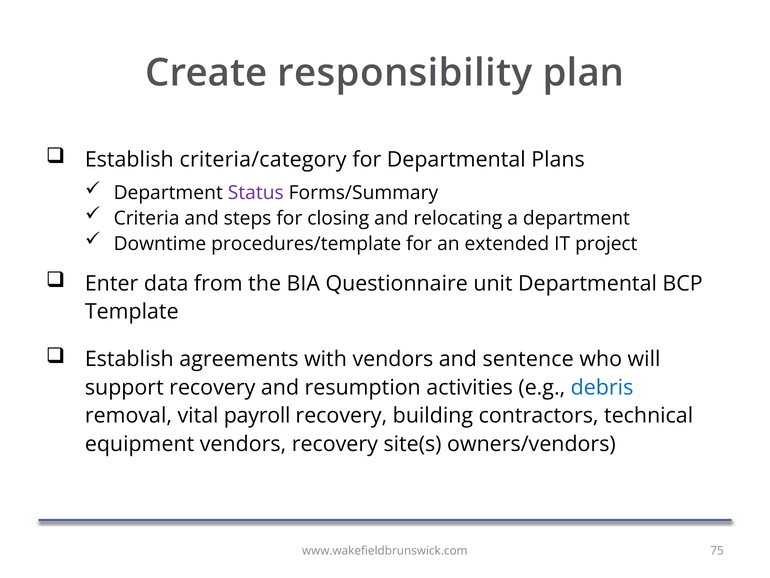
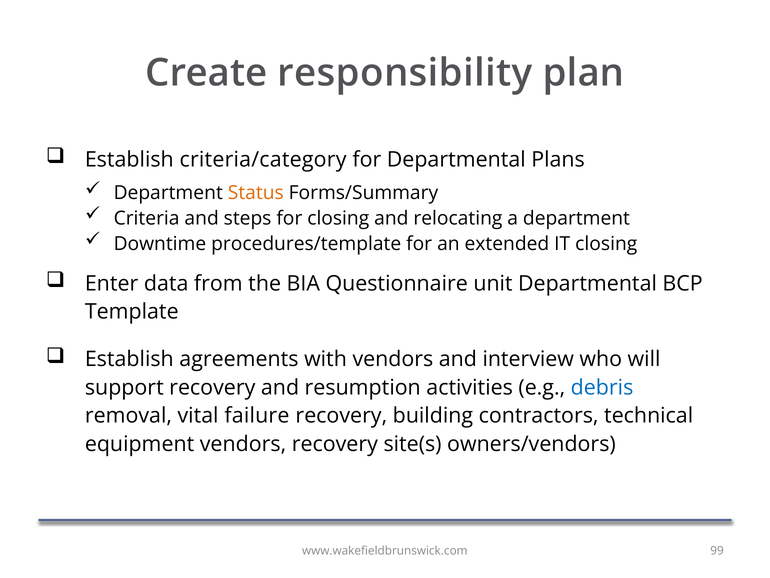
Status colour: purple -> orange (256, 193)
IT project: project -> closing (606, 243)
sentence: sentence -> interview (528, 359)
payroll: payroll -> failure (257, 416)
75: 75 -> 99 (717, 550)
